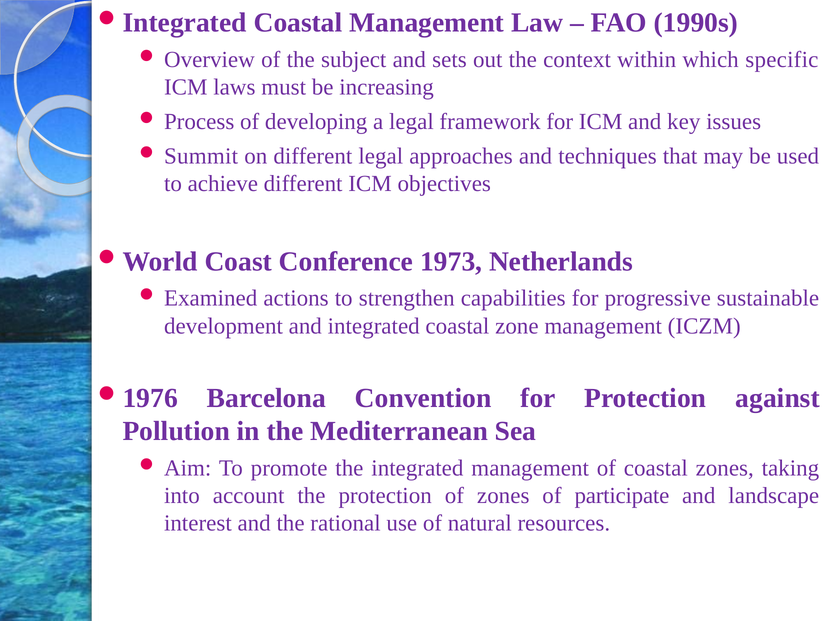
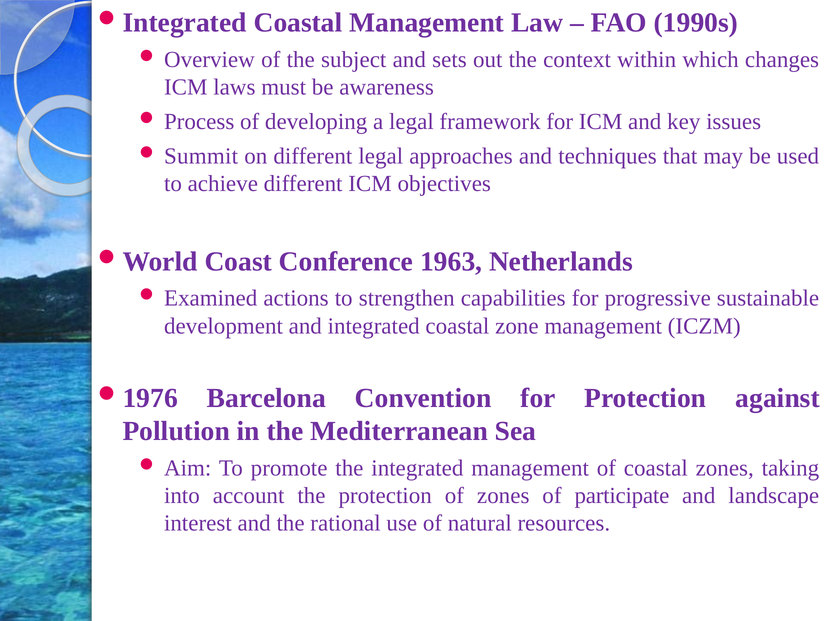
specific: specific -> changes (782, 60)
increasing: increasing -> awareness (387, 87)
1973: 1973 -> 1963 (451, 261)
